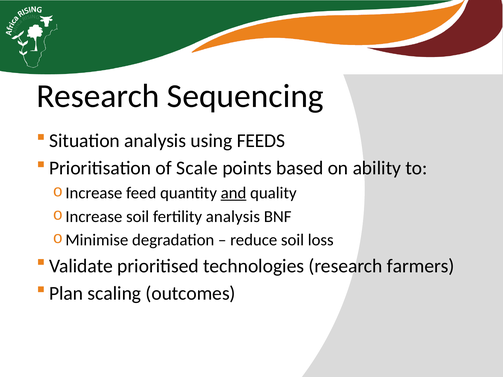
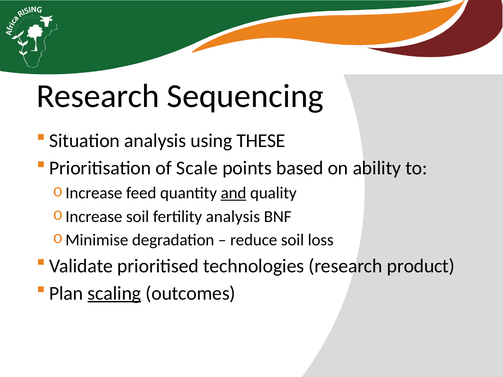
FEEDS: FEEDS -> THESE (261, 141)
farmers: farmers -> product (421, 266)
scaling underline: none -> present (114, 293)
